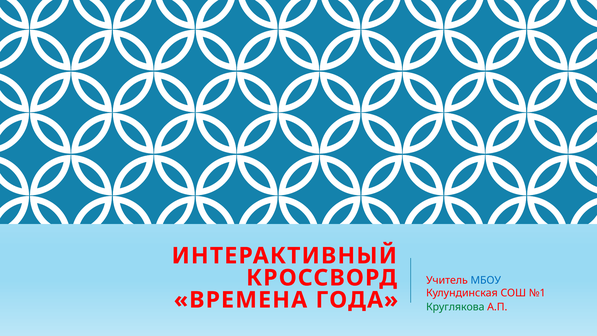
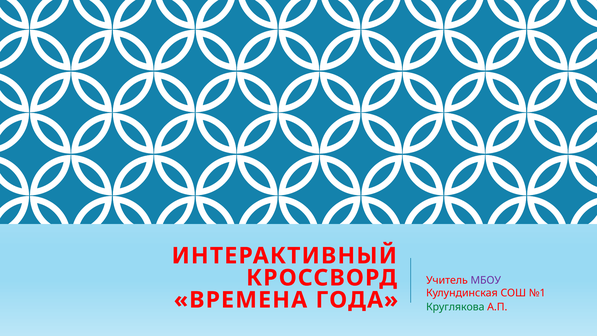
МБОУ colour: blue -> purple (486, 280)
